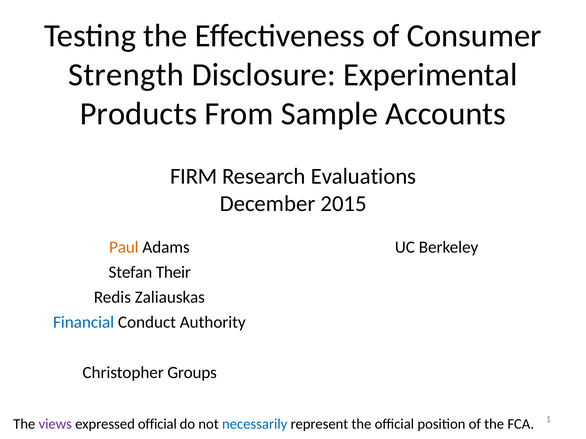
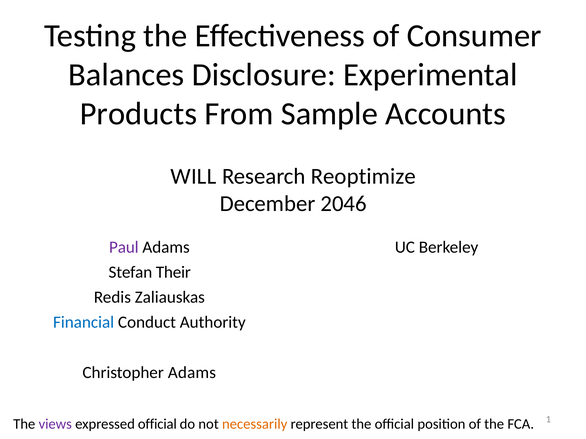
Strength: Strength -> Balances (126, 75)
FIRM: FIRM -> WILL (193, 177)
Evaluations: Evaluations -> Reoptimize (363, 177)
2015: 2015 -> 2046 (344, 204)
Paul colour: orange -> purple (124, 247)
Christopher Groups: Groups -> Adams (192, 373)
necessarily colour: blue -> orange (255, 425)
